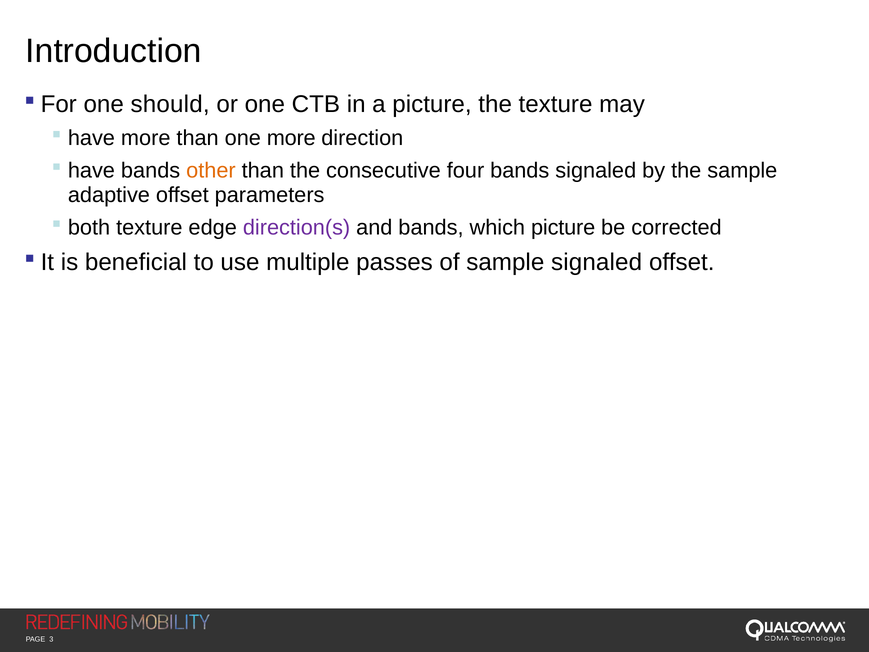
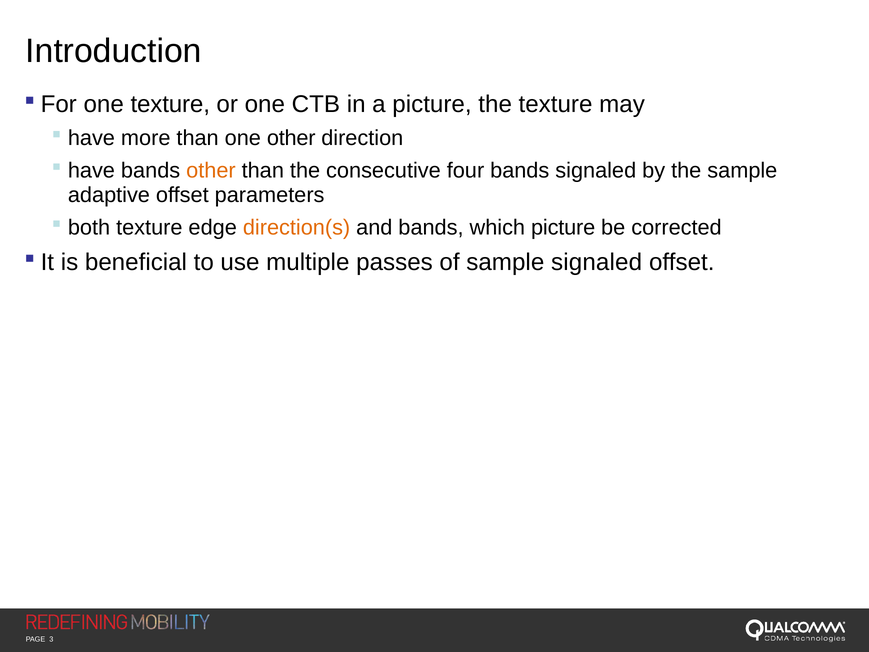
one should: should -> texture (170, 104)
one more: more -> other (291, 138)
direction(s colour: purple -> orange (297, 228)
